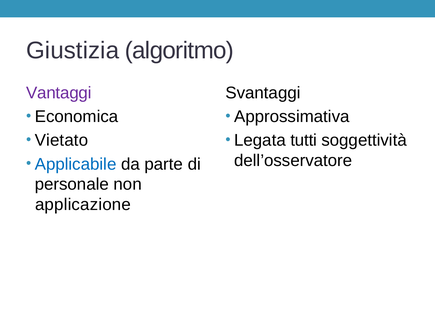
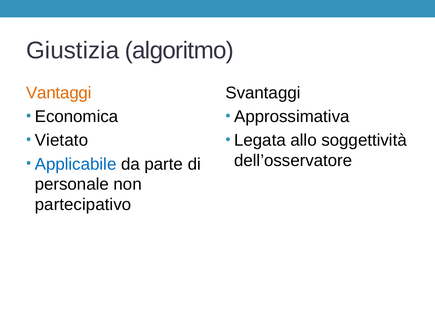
Vantaggi colour: purple -> orange (59, 93)
tutti: tutti -> allo (304, 141)
applicazione: applicazione -> partecipativo (83, 205)
